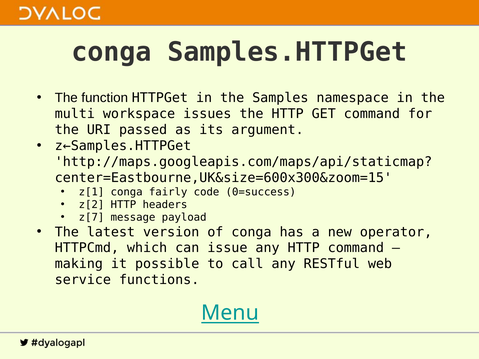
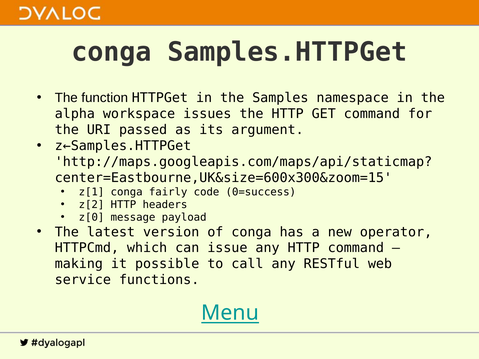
multi: multi -> alpha (75, 114)
z[7: z[7 -> z[0 (92, 218)
